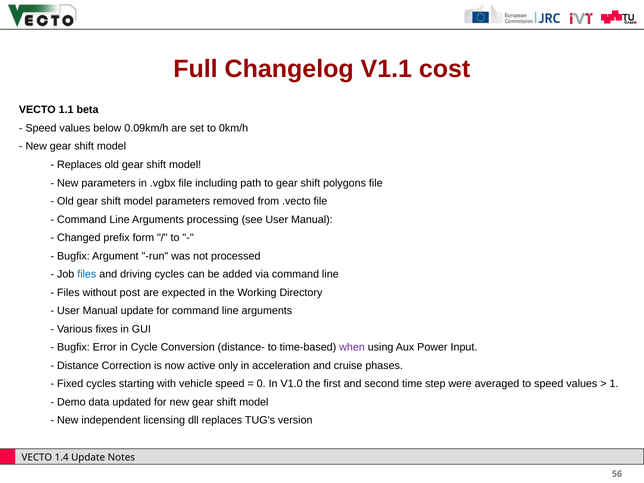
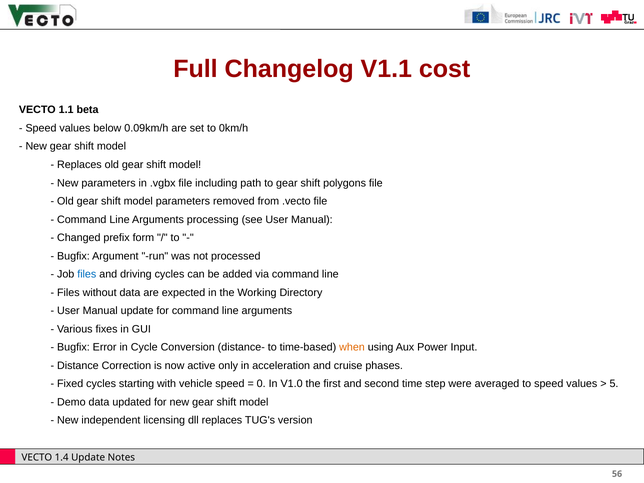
without post: post -> data (130, 292)
when colour: purple -> orange (352, 347)
1: 1 -> 5 (614, 384)
